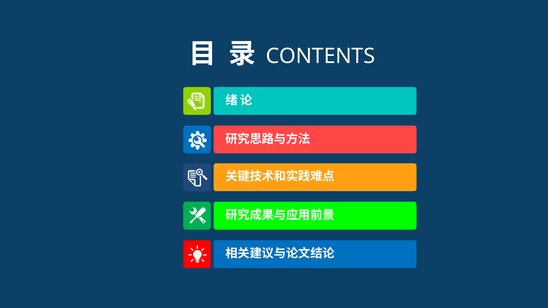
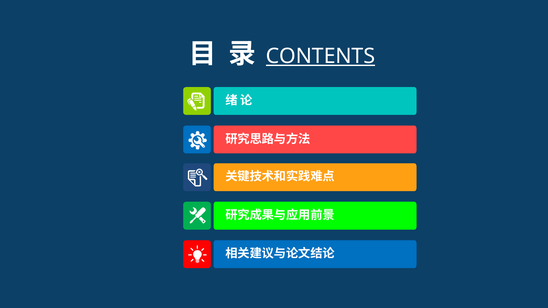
CONTENTS underline: none -> present (320, 56)
